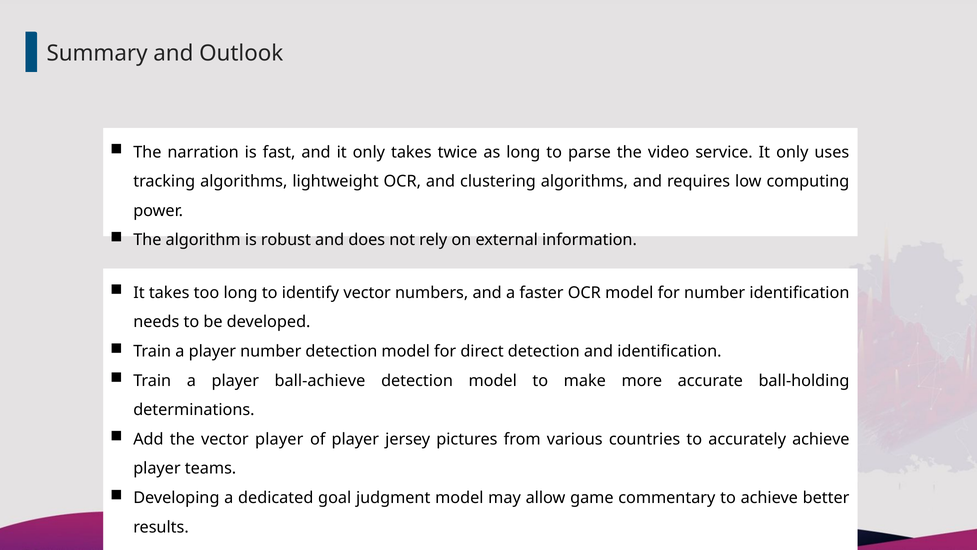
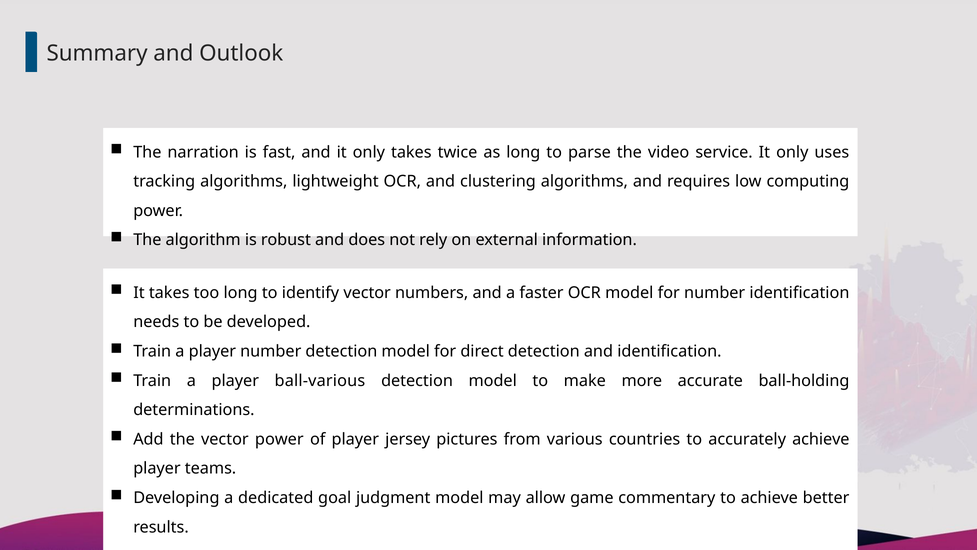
ball-achieve: ball-achieve -> ball-various (320, 380)
vector player: player -> power (279, 439)
